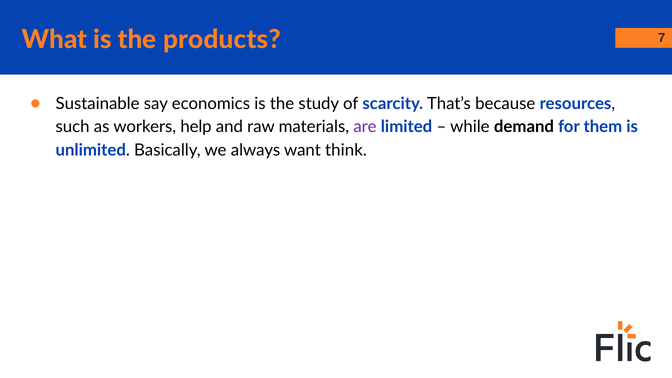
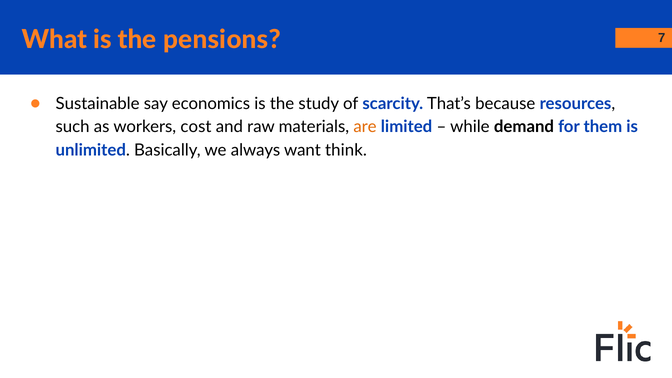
products: products -> pensions (222, 39)
help: help -> cost (196, 127)
are colour: purple -> orange (365, 127)
